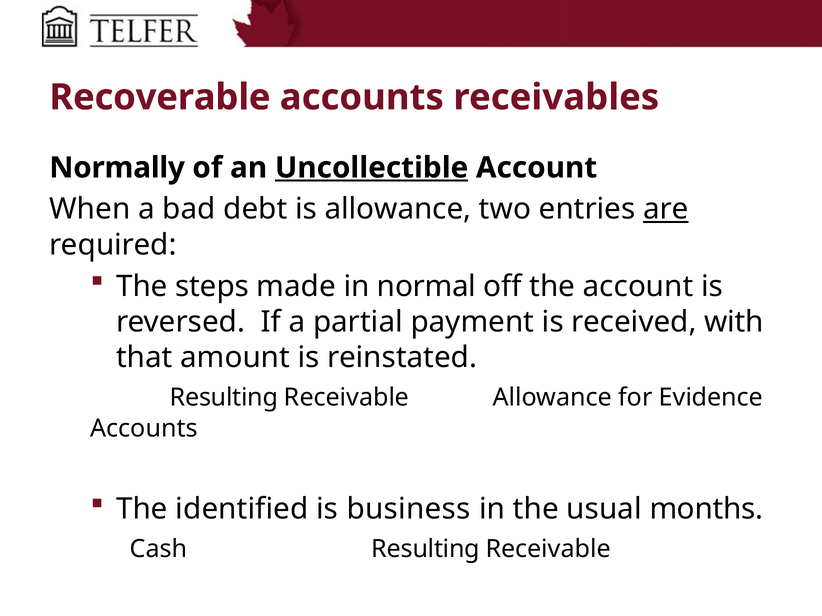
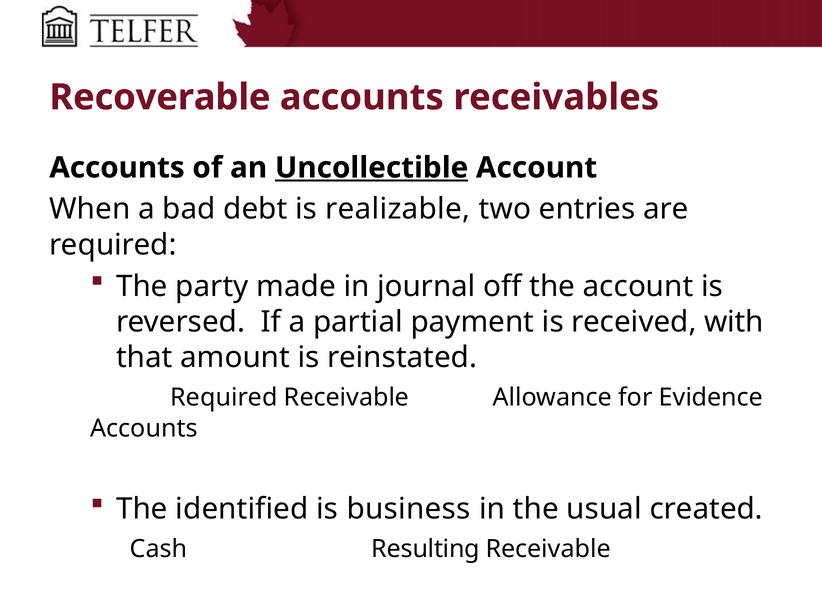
Normally: Normally -> Accounts (117, 168)
is allowance: allowance -> realizable (398, 209)
are underline: present -> none (666, 209)
steps: steps -> party (212, 286)
normal: normal -> journal (426, 286)
Resulting: Resulting -> Required (224, 398)
months: months -> created (706, 509)
